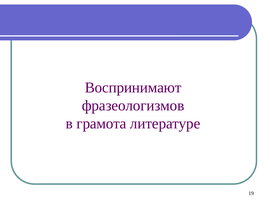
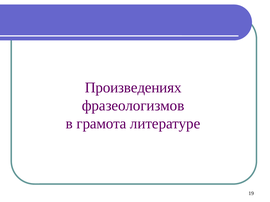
Воспринимают: Воспринимают -> Произведениях (133, 88)
